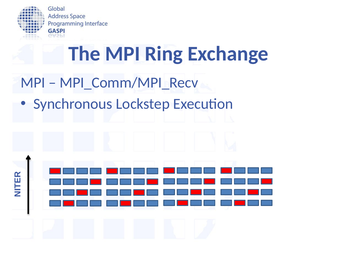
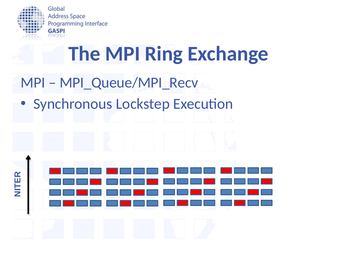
MPI_Comm/MPI_Recv: MPI_Comm/MPI_Recv -> MPI_Queue/MPI_Recv (129, 83)
